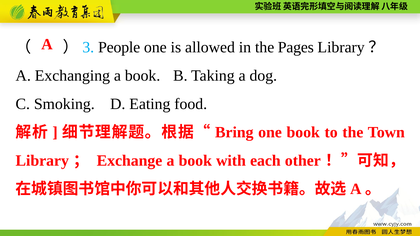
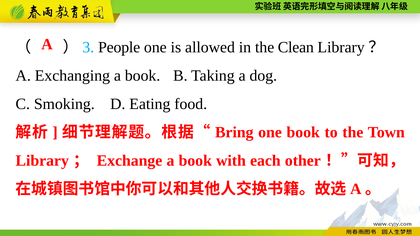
Pages: Pages -> Clean (296, 47)
